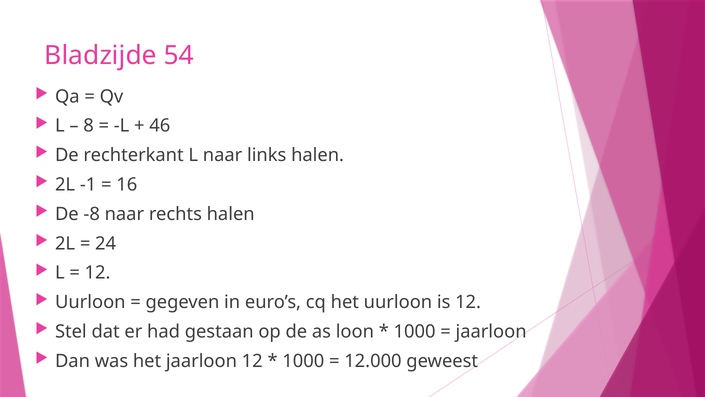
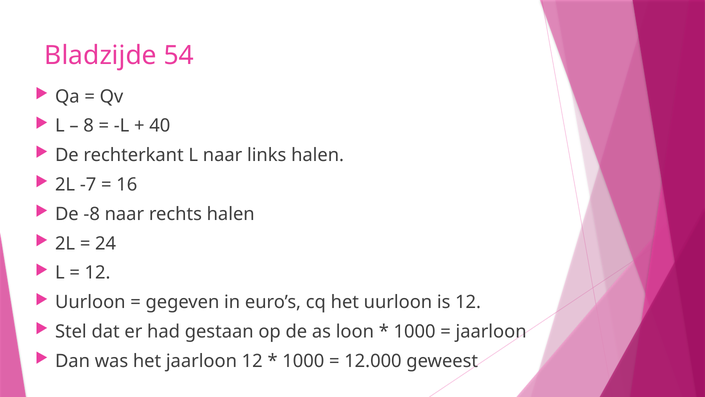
46: 46 -> 40 (160, 126)
-1: -1 -> -7 (88, 184)
